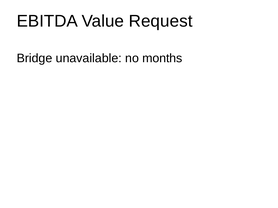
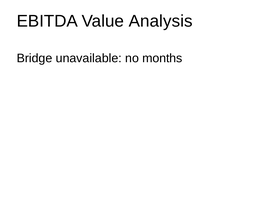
Request: Request -> Analysis (161, 21)
